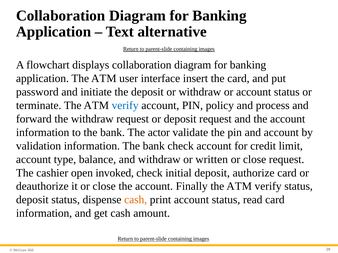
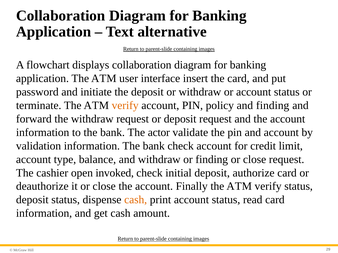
verify colour: blue -> orange (125, 106)
and process: process -> finding (273, 106)
or written: written -> finding (212, 160)
